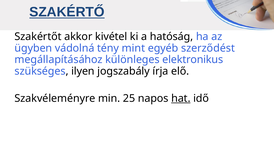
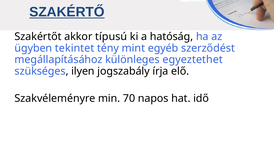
kivétel: kivétel -> típusú (111, 37)
vádolná: vádolná -> tekintet (75, 48)
elektronikus: elektronikus -> egyeztethet (193, 60)
25: 25 -> 70 (129, 98)
hat underline: present -> none (181, 98)
